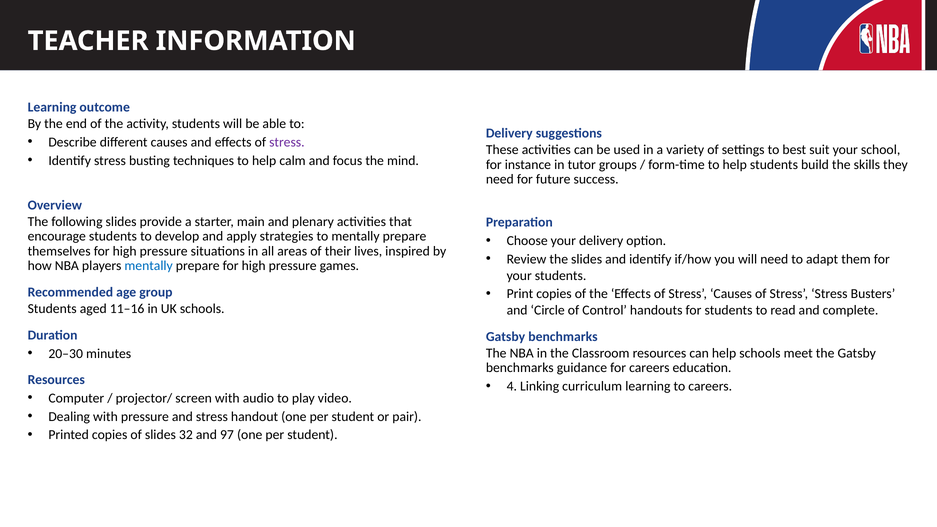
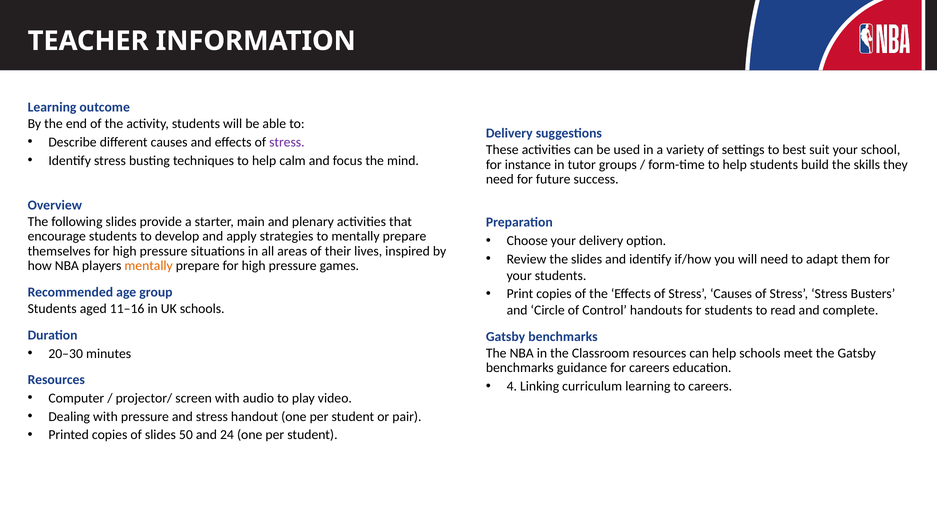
mentally colour: blue -> orange (149, 266)
32: 32 -> 50 (186, 435)
97: 97 -> 24 (227, 435)
